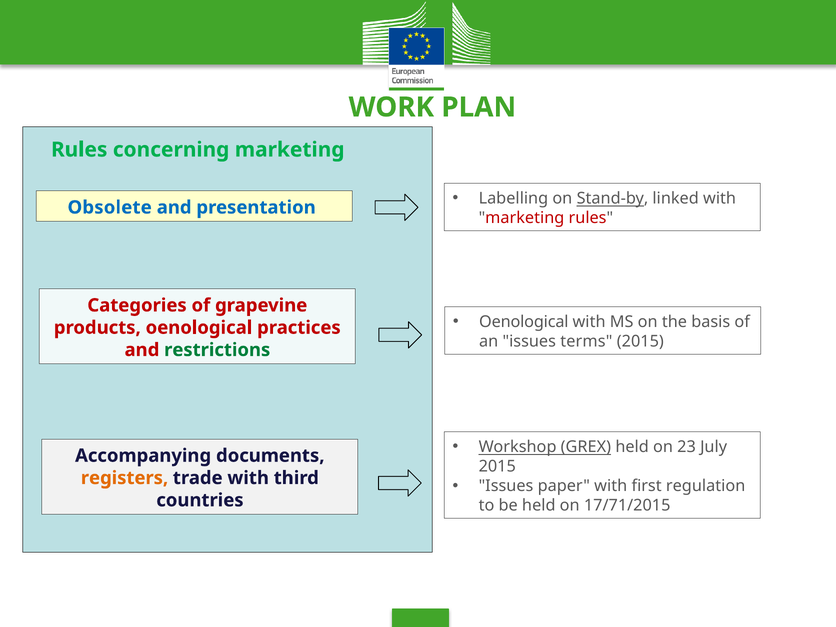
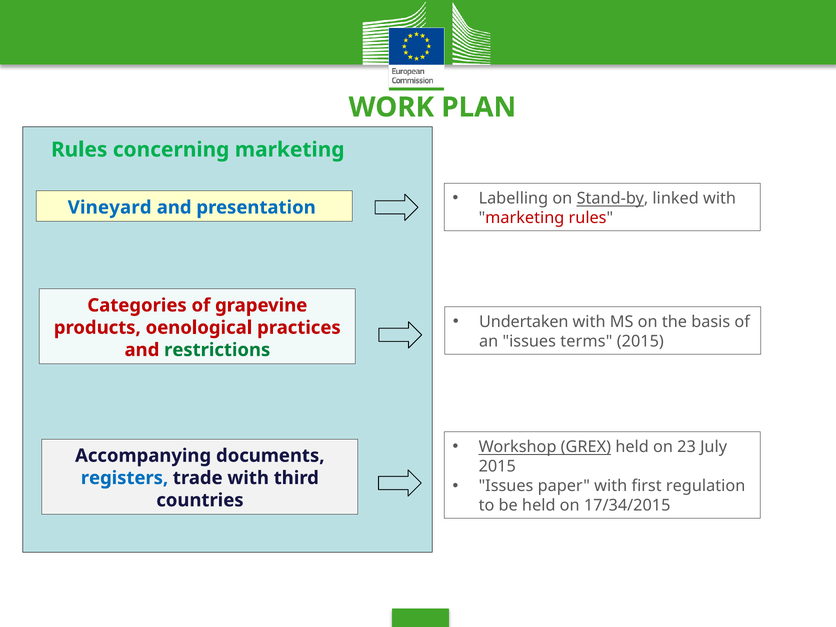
Obsolete: Obsolete -> Vineyard (110, 207)
Oenological: Oenological -> Undertaken (524, 322)
registers colour: orange -> blue (124, 478)
17/71/2015: 17/71/2015 -> 17/34/2015 (627, 506)
